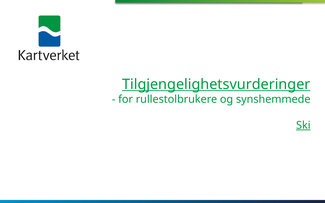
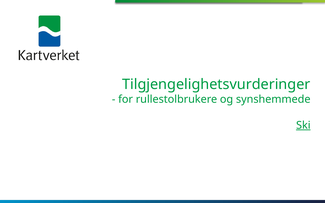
Tilgjengelighetsvurderinger underline: present -> none (216, 84)
